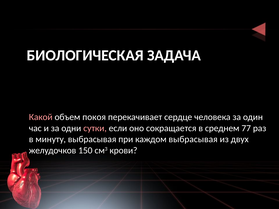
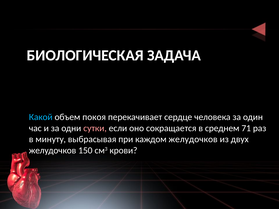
Какой colour: pink -> light blue (41, 117)
77: 77 -> 71 (246, 128)
каждом выбрасывая: выбрасывая -> желудочков (193, 139)
